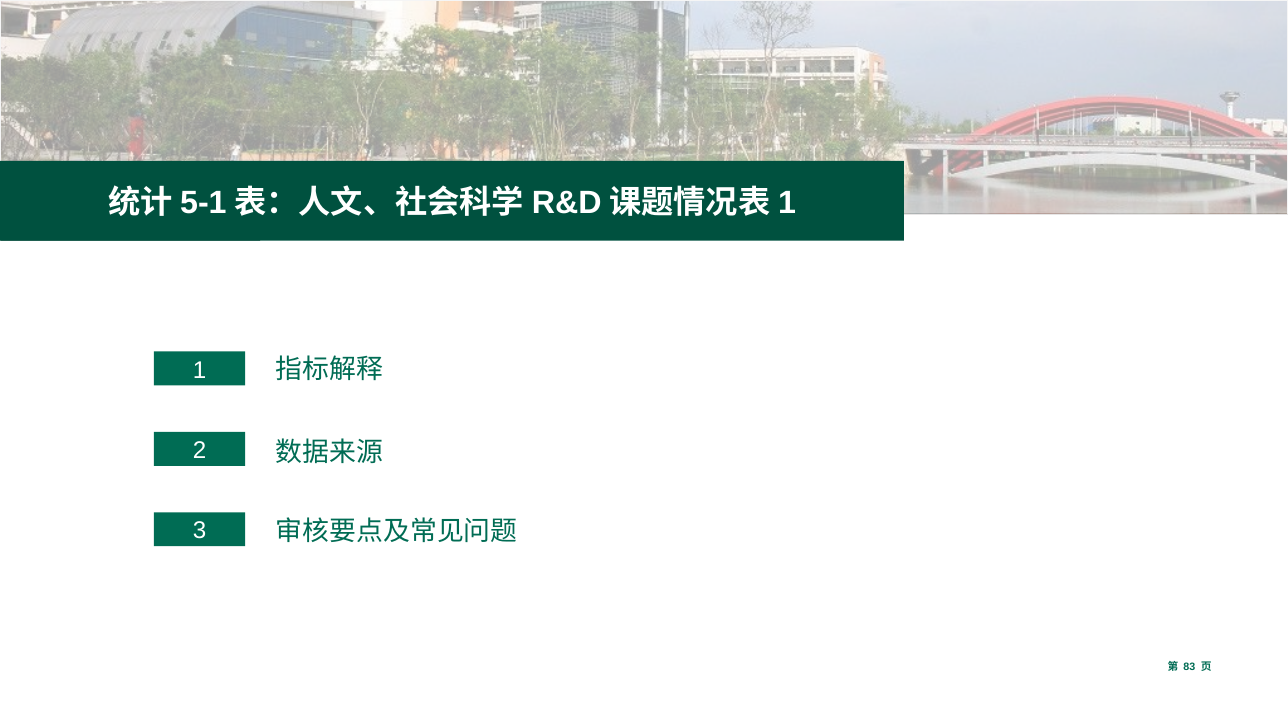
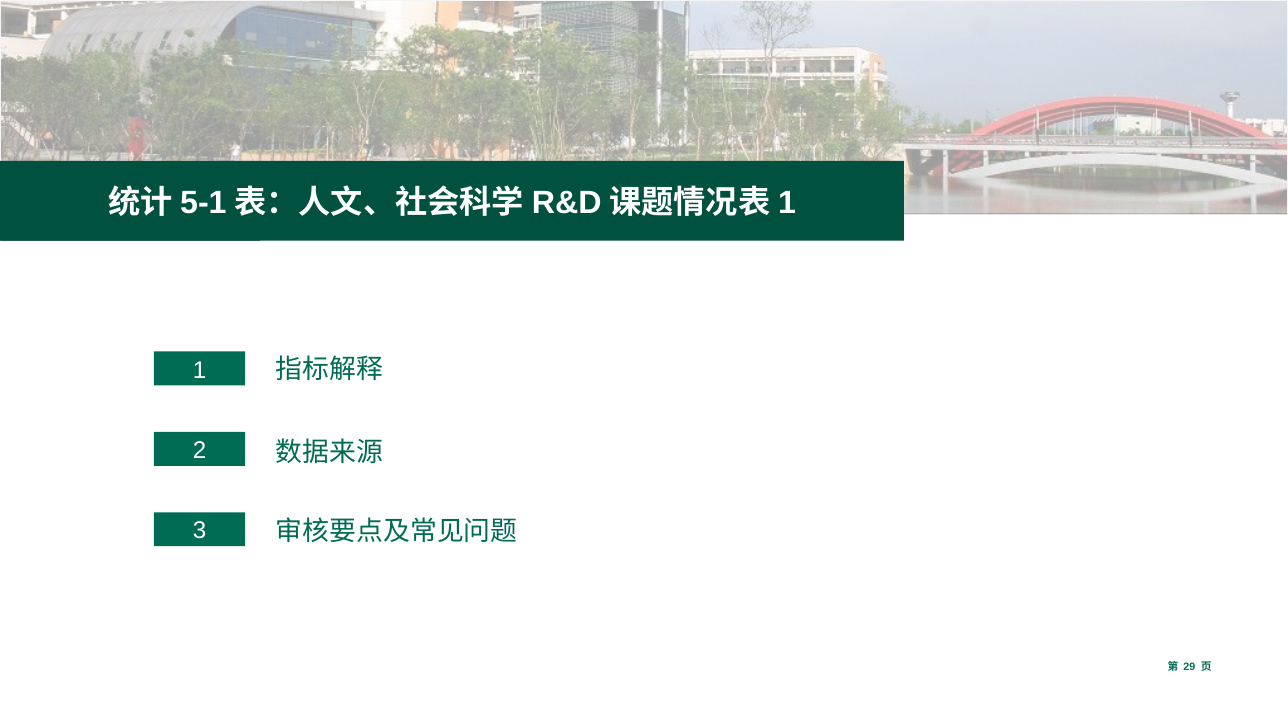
83: 83 -> 29 (1189, 668)
